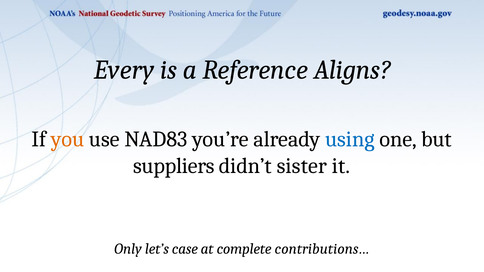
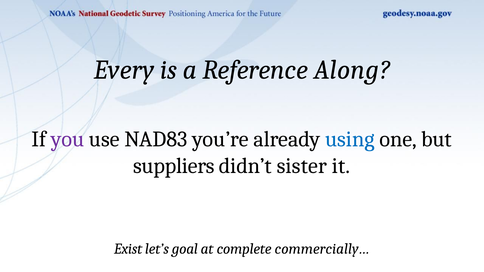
Aligns: Aligns -> Along (352, 70)
you colour: orange -> purple (68, 139)
Only: Only -> Exist (128, 249)
case: case -> goal (185, 249)
contributions…: contributions… -> commercially… (322, 249)
